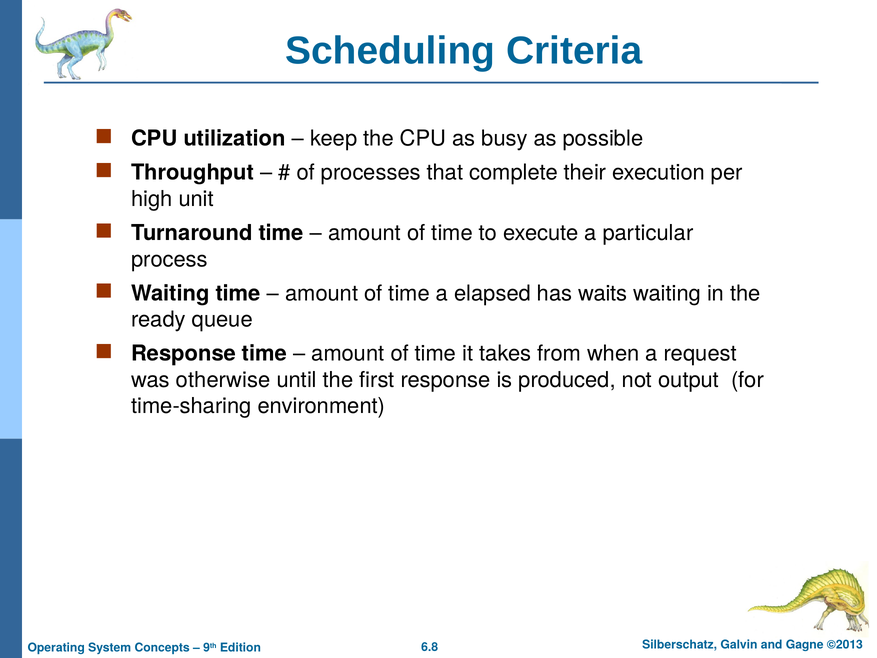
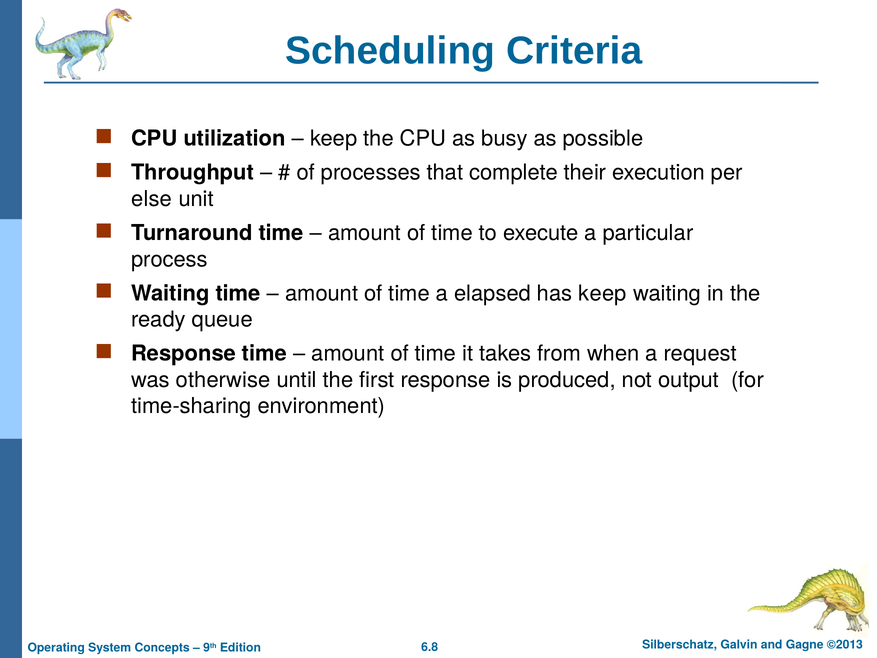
high: high -> else (152, 199)
has waits: waits -> keep (603, 293)
